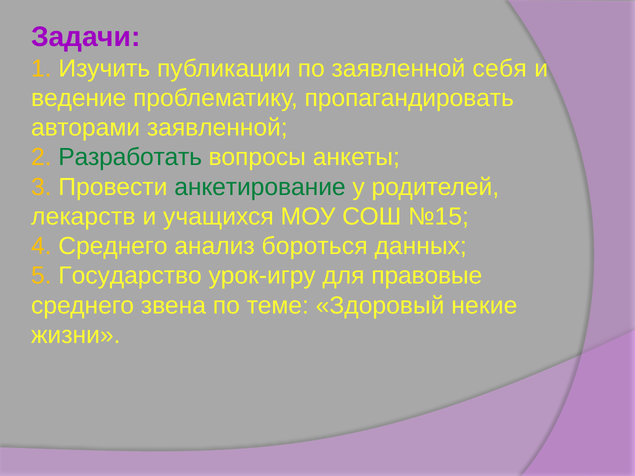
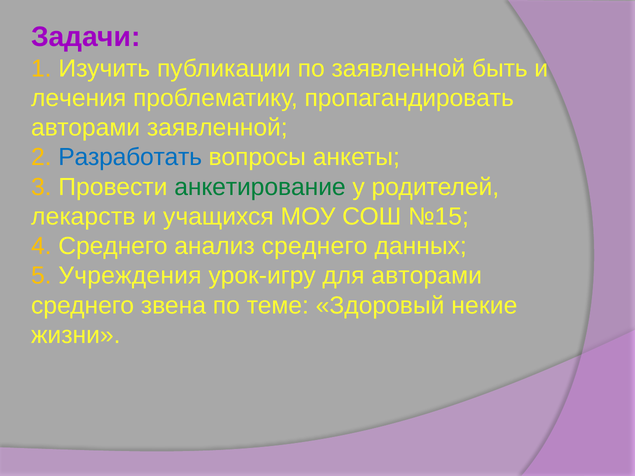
себя: себя -> быть (500, 68)
ведение: ведение -> лечения (79, 98)
Разработать colour: green -> blue (130, 157)
анализ бороться: бороться -> среднего (315, 246)
Государство: Государство -> Учреждения (130, 276)
для правовые: правовые -> авторами (427, 276)
